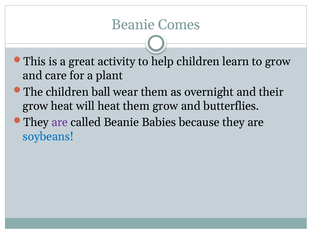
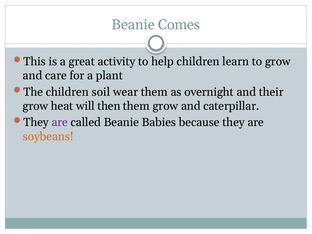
ball: ball -> soil (101, 92)
will heat: heat -> then (109, 106)
butterflies: butterflies -> caterpillar (231, 106)
soybeans colour: blue -> orange (48, 136)
